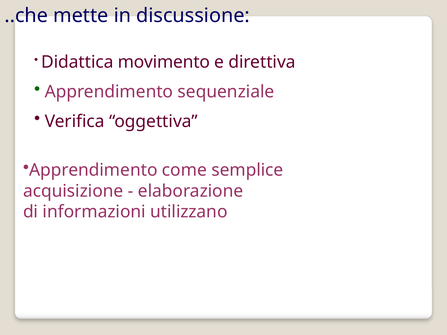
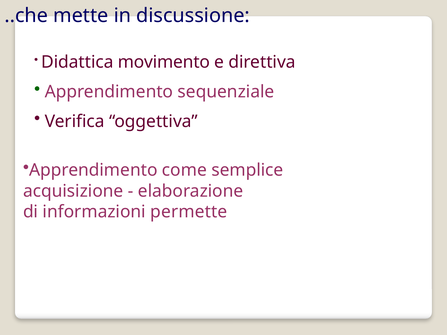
utilizzano: utilizzano -> permette (189, 212)
